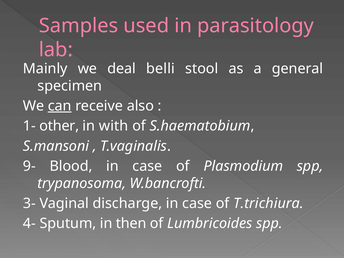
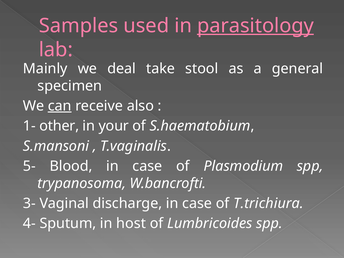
parasitology underline: none -> present (256, 26)
belli: belli -> take (161, 69)
with: with -> your (114, 126)
9-: 9- -> 5- (29, 166)
then: then -> host (131, 223)
